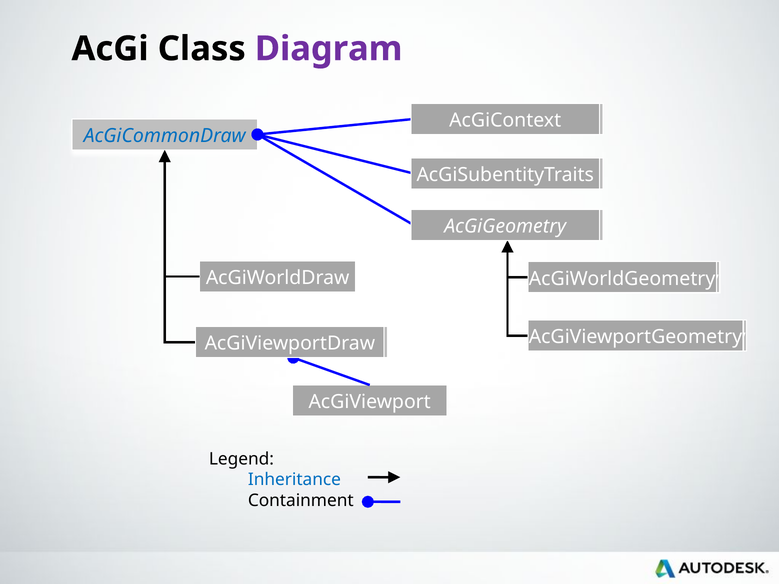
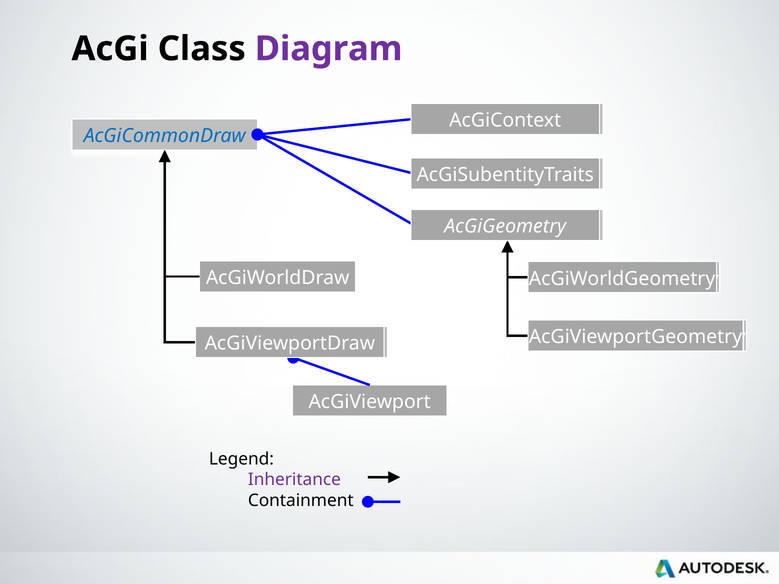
Inheritance colour: blue -> purple (294, 480)
